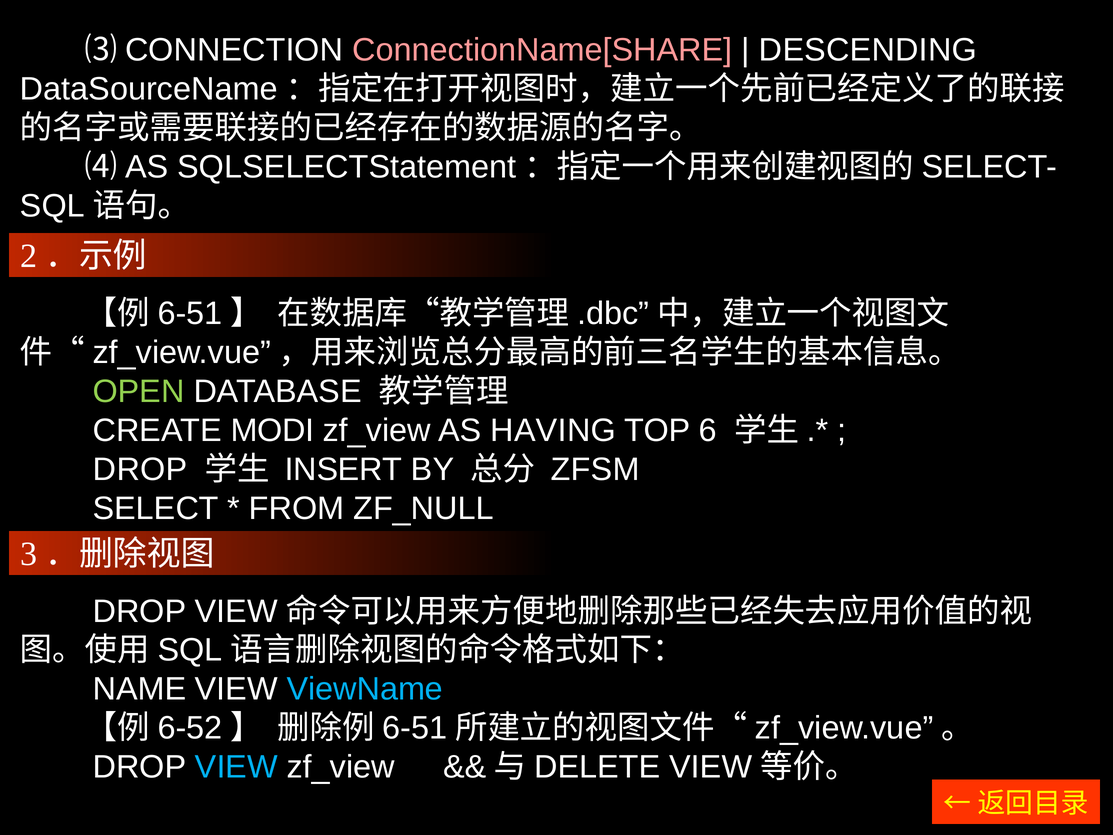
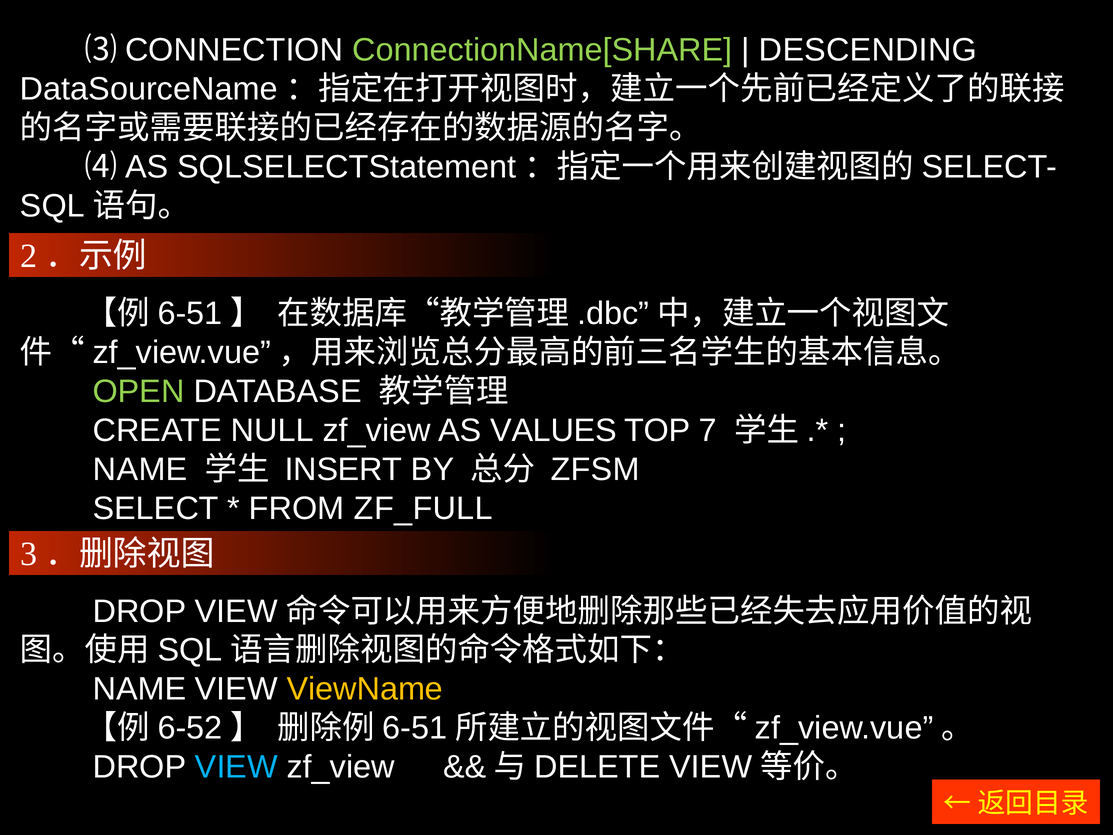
ConnectionName[SHARE colour: pink -> light green (542, 50)
MODI: MODI -> NULL (272, 430)
HAVING: HAVING -> VALUES (554, 430)
6: 6 -> 7 (708, 430)
DROP: DROP -> NAME (140, 469)
ZF_NULL: ZF_NULL -> ZF_FULL (423, 508)
ViewName colour: light blue -> yellow (365, 689)
